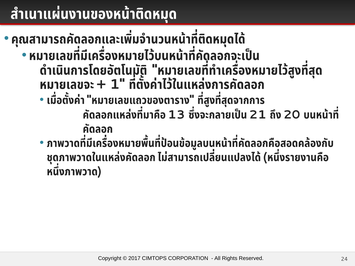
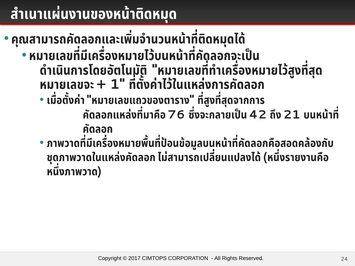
13: 13 -> 76 (176, 115)
21: 21 -> 42 (258, 115)
20: 20 -> 21 (292, 115)
